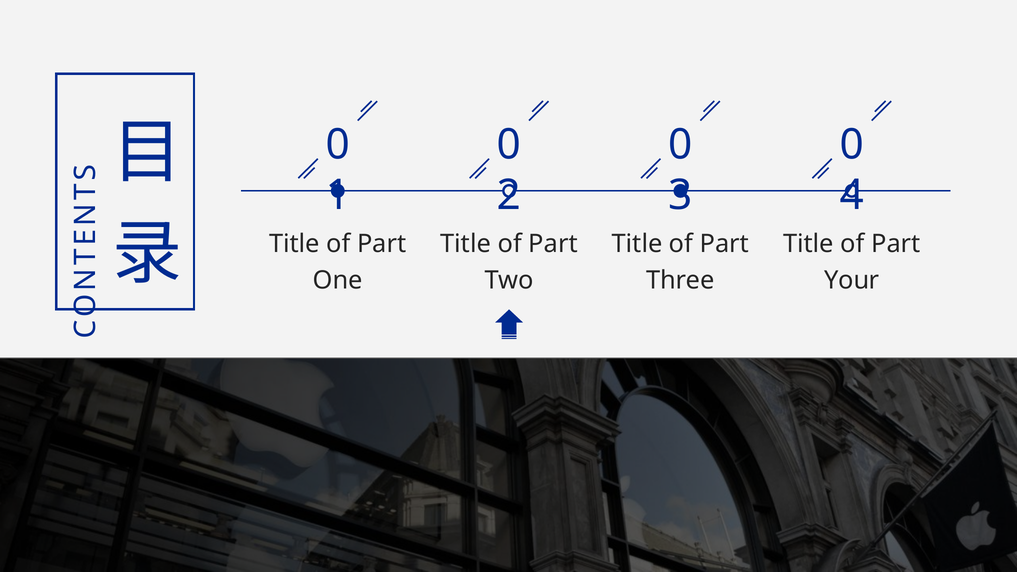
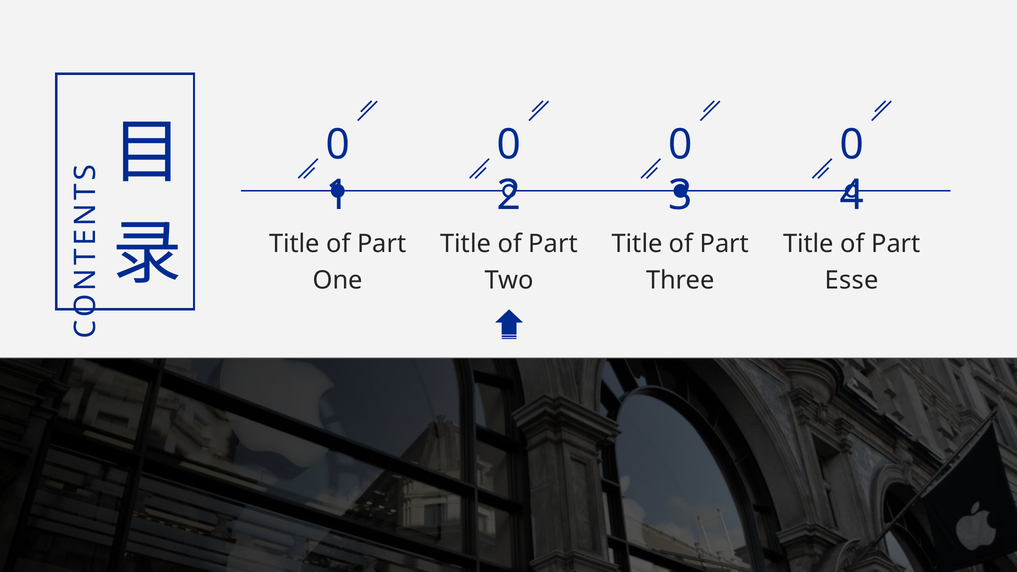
Your: Your -> Esse (852, 280)
